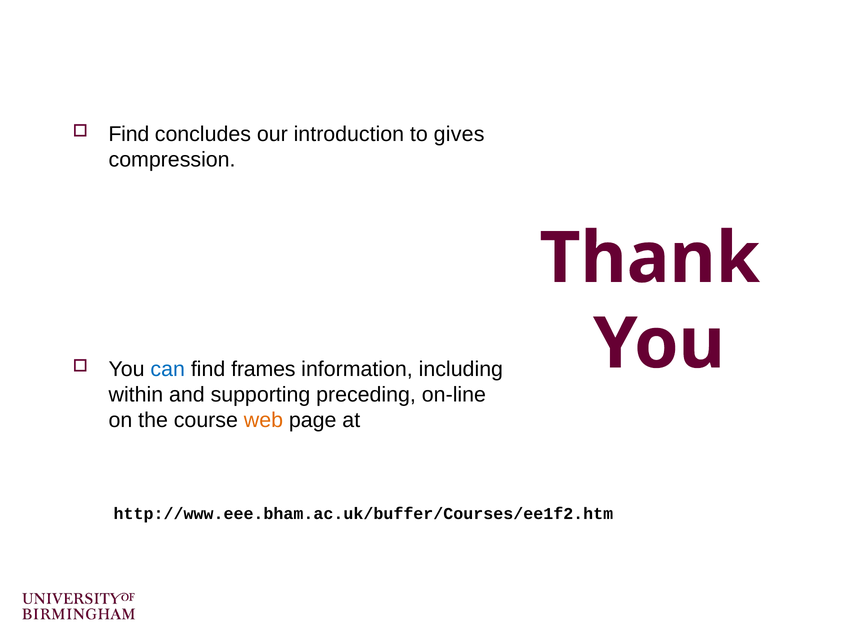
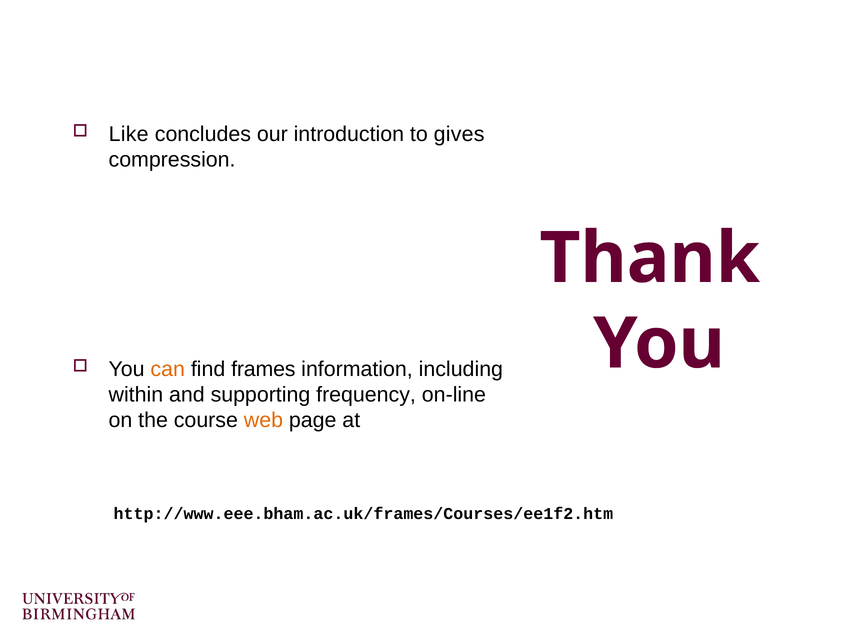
Find: Find -> Like (129, 134)
can colour: blue -> orange (168, 369)
preceding: preceding -> frequency (366, 395)
http://www.eee.bham.ac.uk/buffer/Courses/ee1f2.htm: http://www.eee.bham.ac.uk/buffer/Courses/ee1f2.htm -> http://www.eee.bham.ac.uk/frames/Courses/ee1f2.htm (363, 514)
